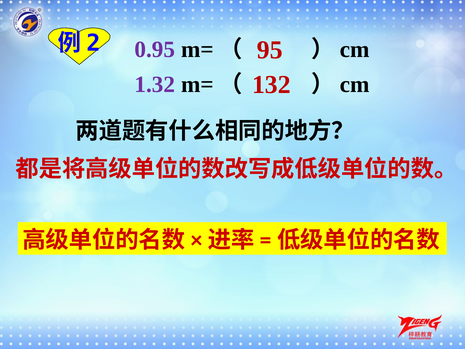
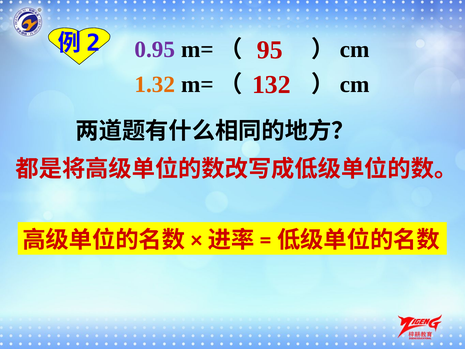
1.32 colour: purple -> orange (155, 85)
